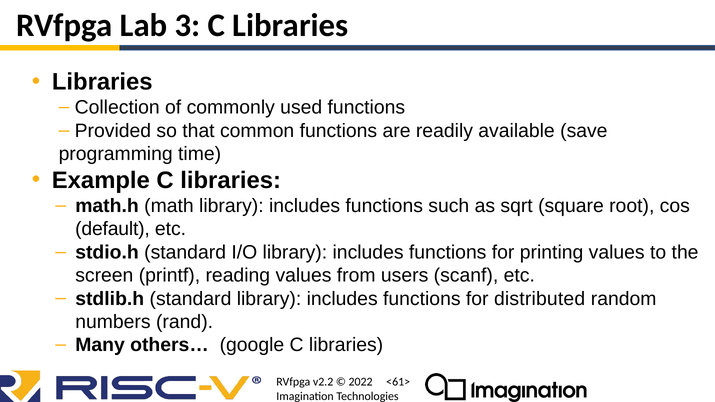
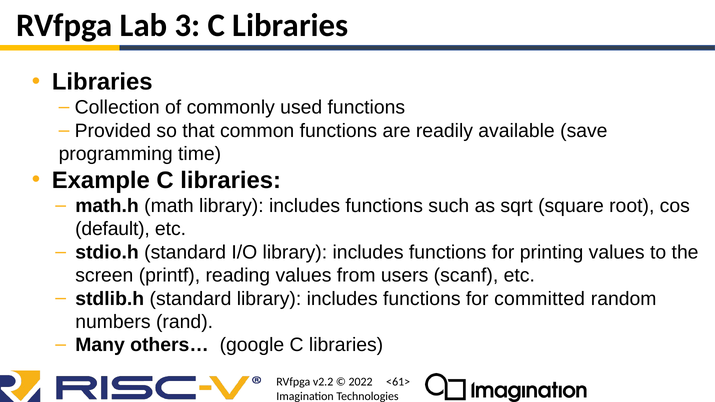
distributed: distributed -> committed (540, 299)
